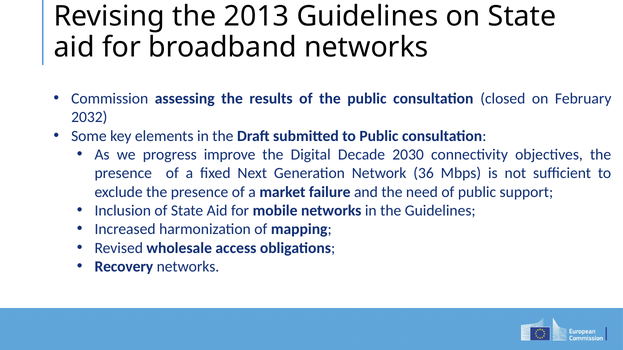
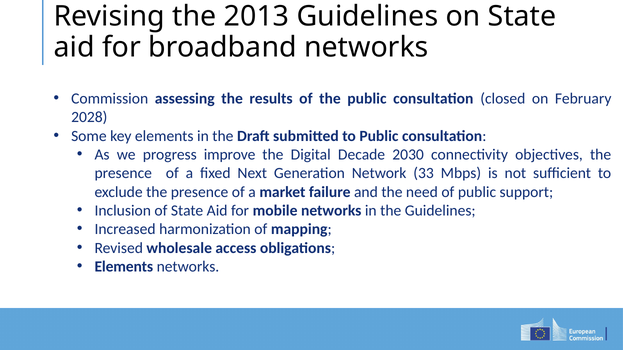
2032: 2032 -> 2028 (89, 117)
36: 36 -> 33 (424, 173)
Recovery: Recovery -> Elements (124, 267)
